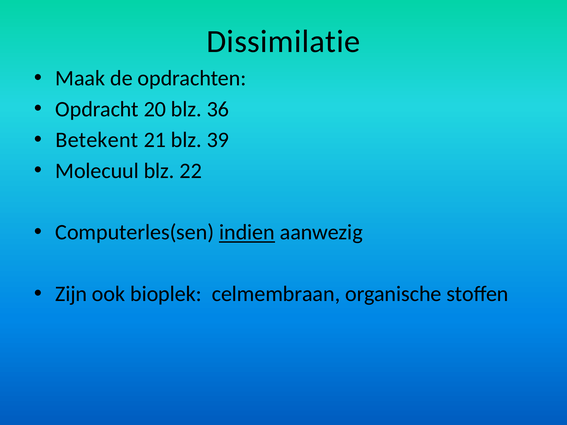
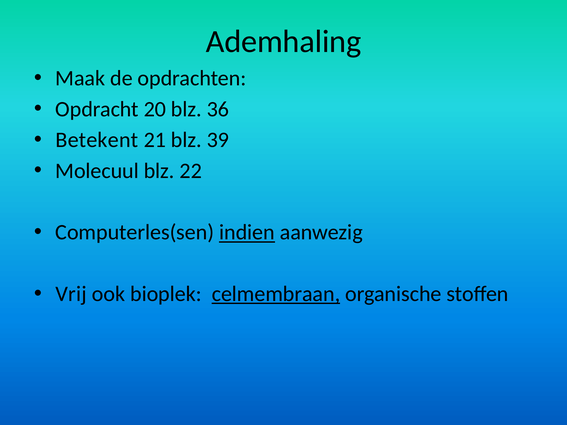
Dissimilatie: Dissimilatie -> Ademhaling (284, 41)
Zijn: Zijn -> Vrij (71, 294)
celmembraan underline: none -> present (276, 294)
